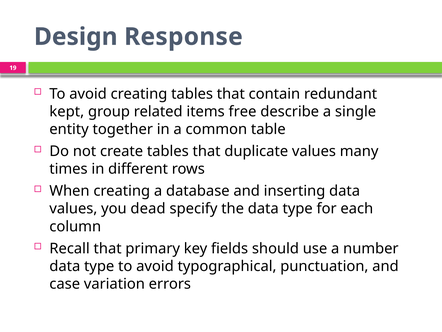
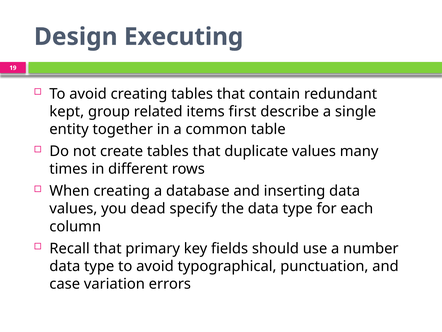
Response: Response -> Executing (184, 37)
free: free -> first (242, 111)
